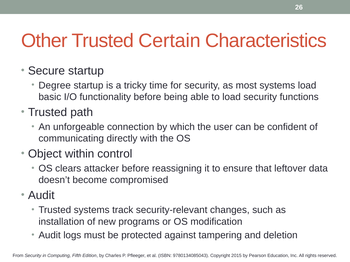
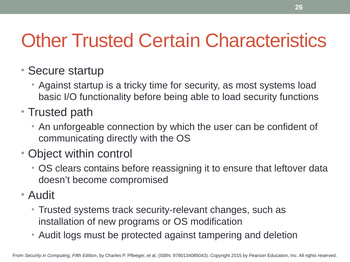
Degree: Degree -> Against (55, 85)
attacker: attacker -> contains (102, 169)
